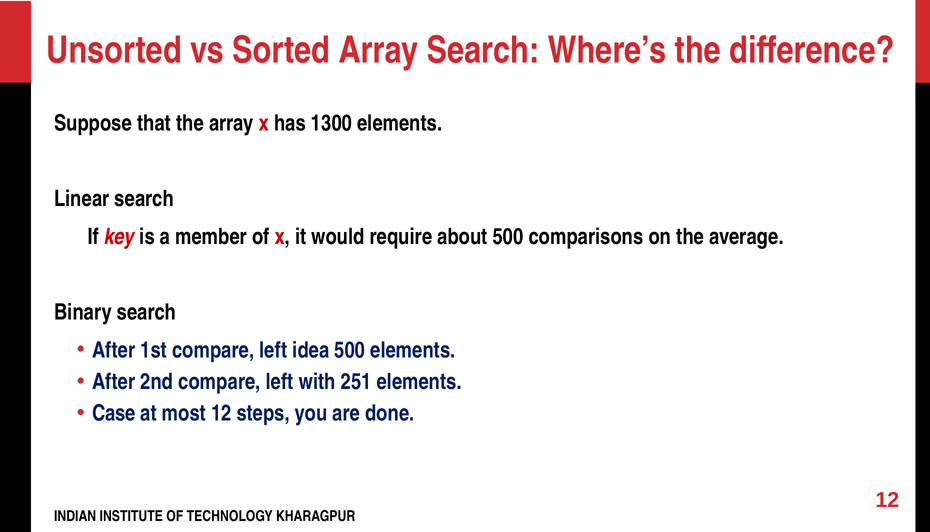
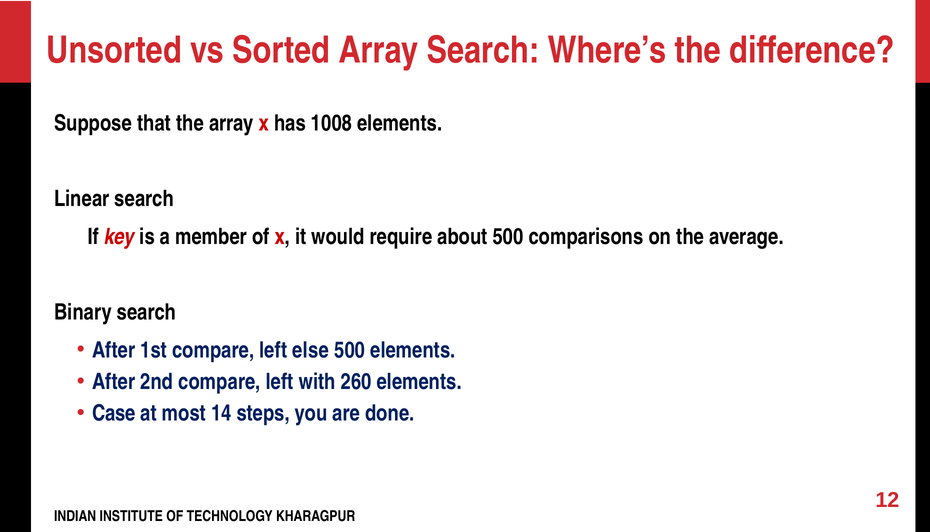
1300: 1300 -> 1008 (332, 123)
idea: idea -> else (311, 350)
251: 251 -> 260 (356, 381)
most 12: 12 -> 14 (221, 413)
